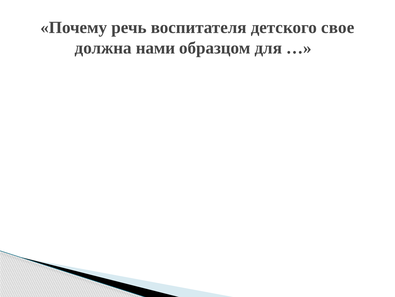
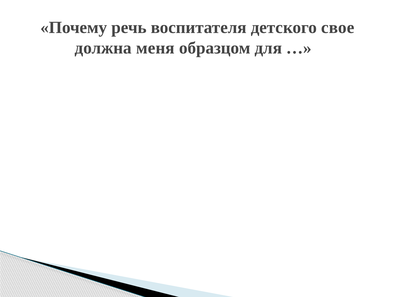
нами: нами -> меня (155, 48)
